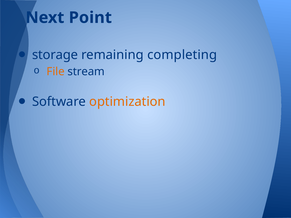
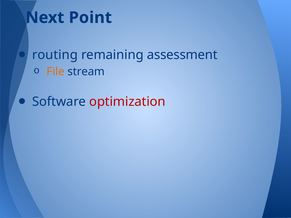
storage: storage -> routing (55, 55)
completing: completing -> assessment (182, 55)
optimization colour: orange -> red (127, 102)
